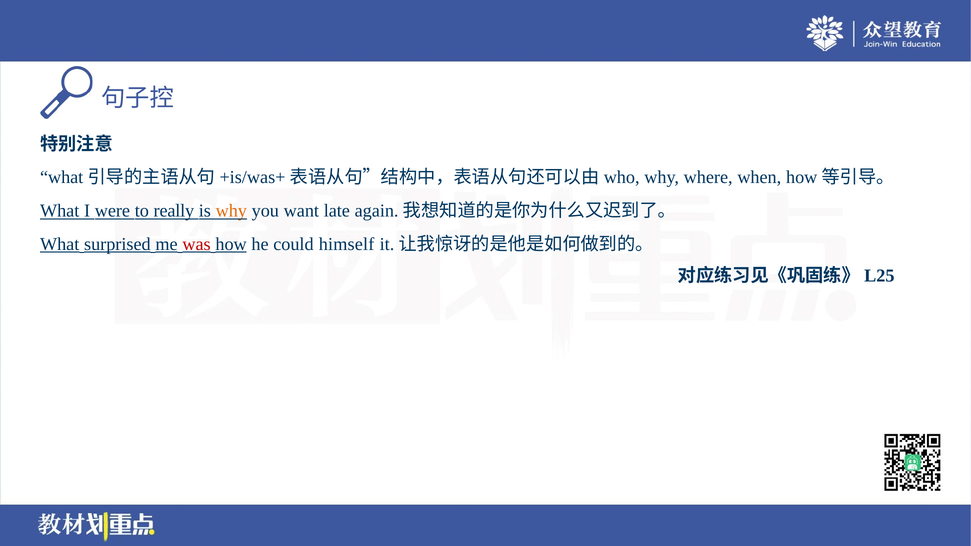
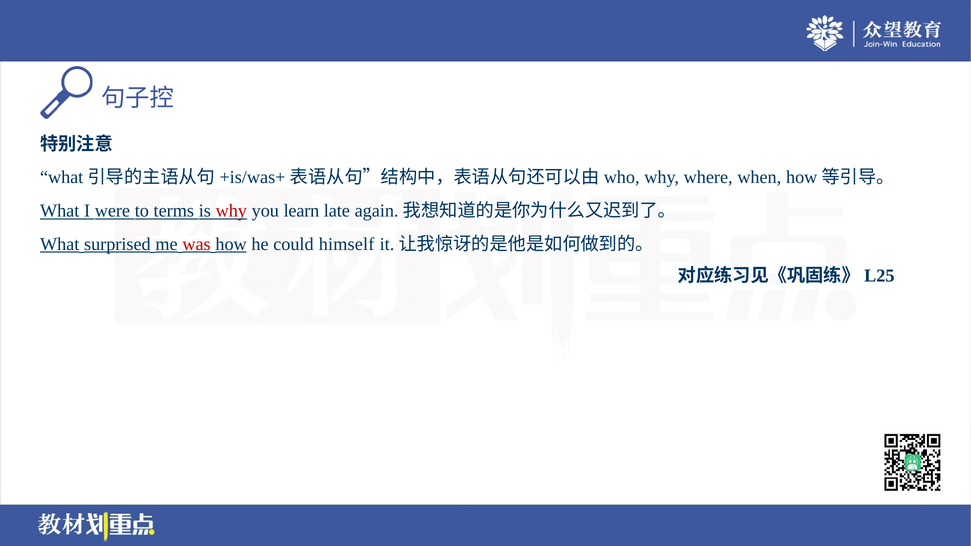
really: really -> terms (174, 211)
why colour: orange -> red (231, 211)
want: want -> learn (301, 211)
